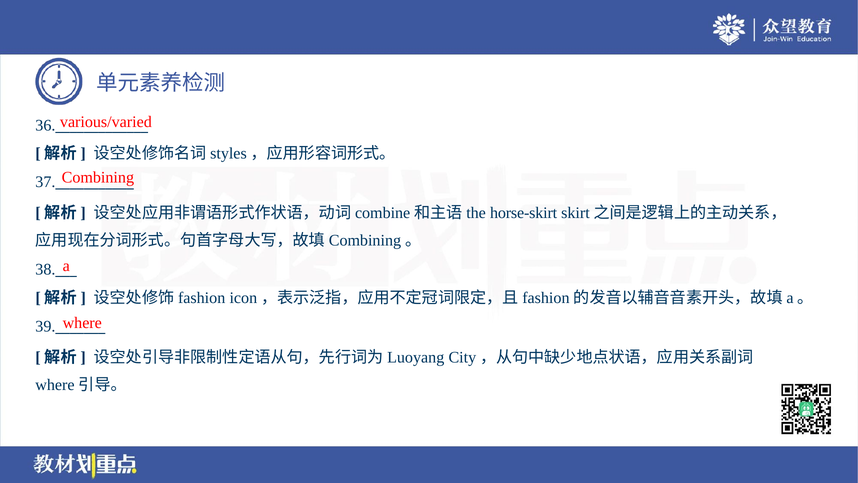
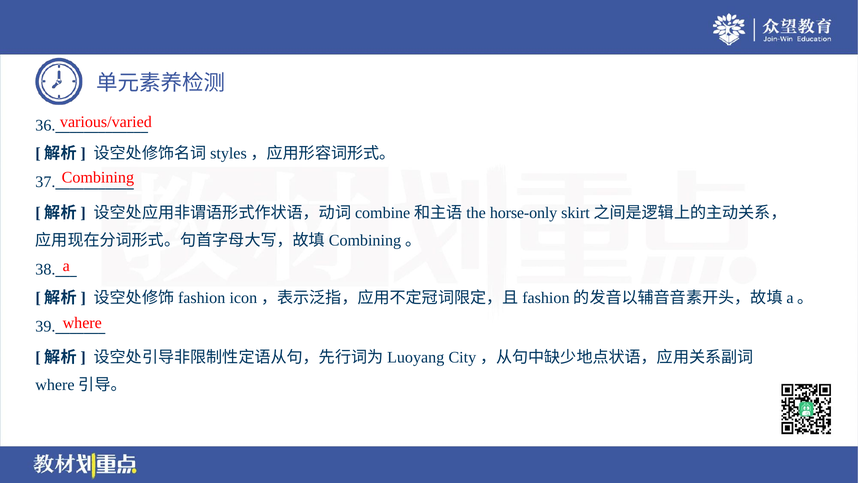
horse-skirt: horse-skirt -> horse-only (524, 213)
